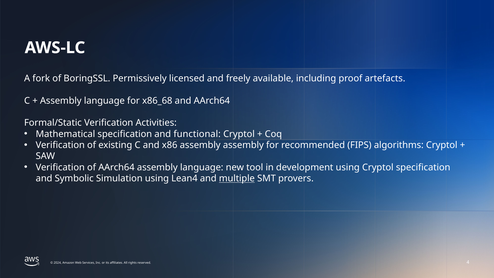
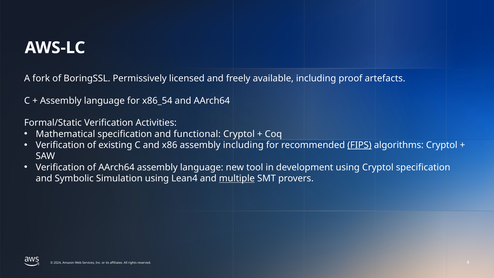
x86_68: x86_68 -> x86_54 (157, 101)
assembly assembly: assembly -> including (243, 145)
FIPS underline: none -> present (359, 145)
